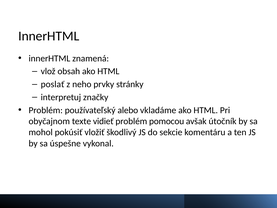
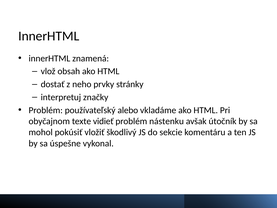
poslať: poslať -> dostať (53, 84)
pomocou: pomocou -> nástenku (167, 121)
